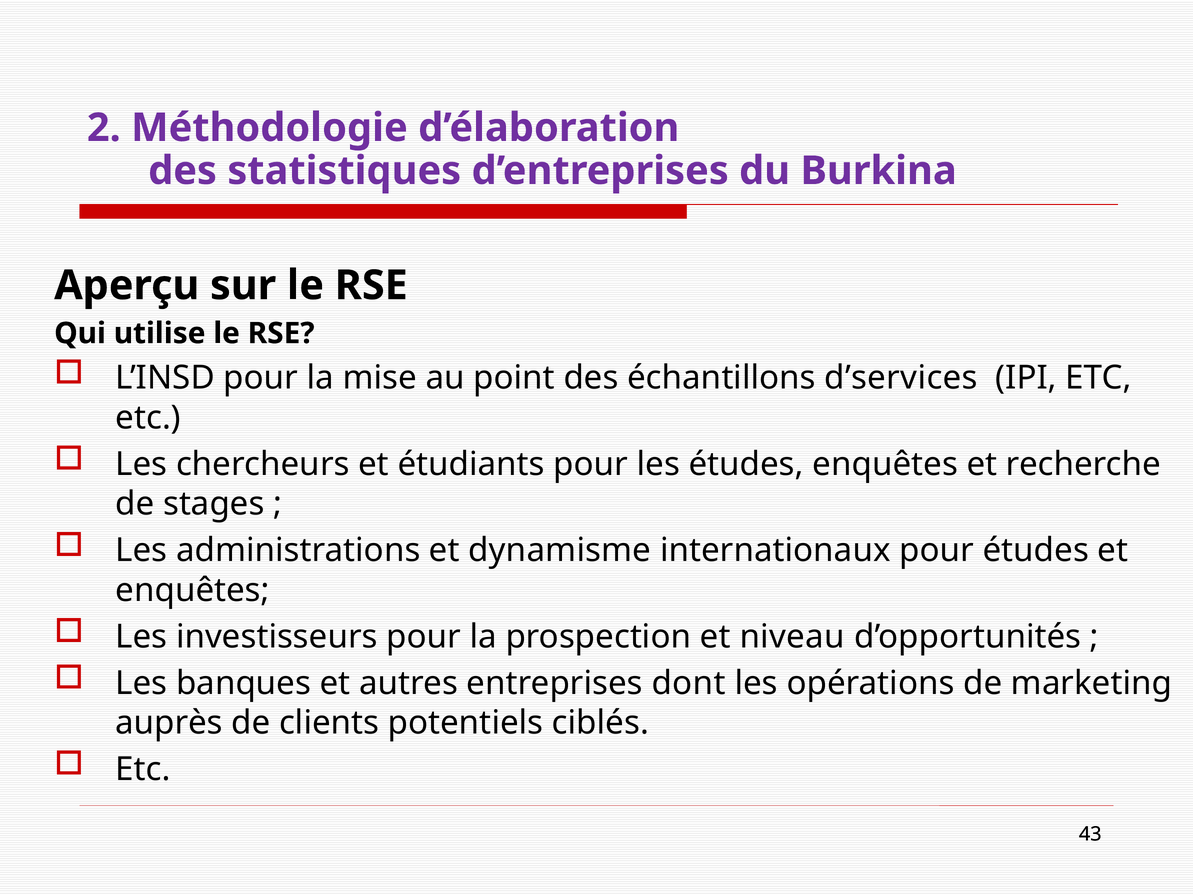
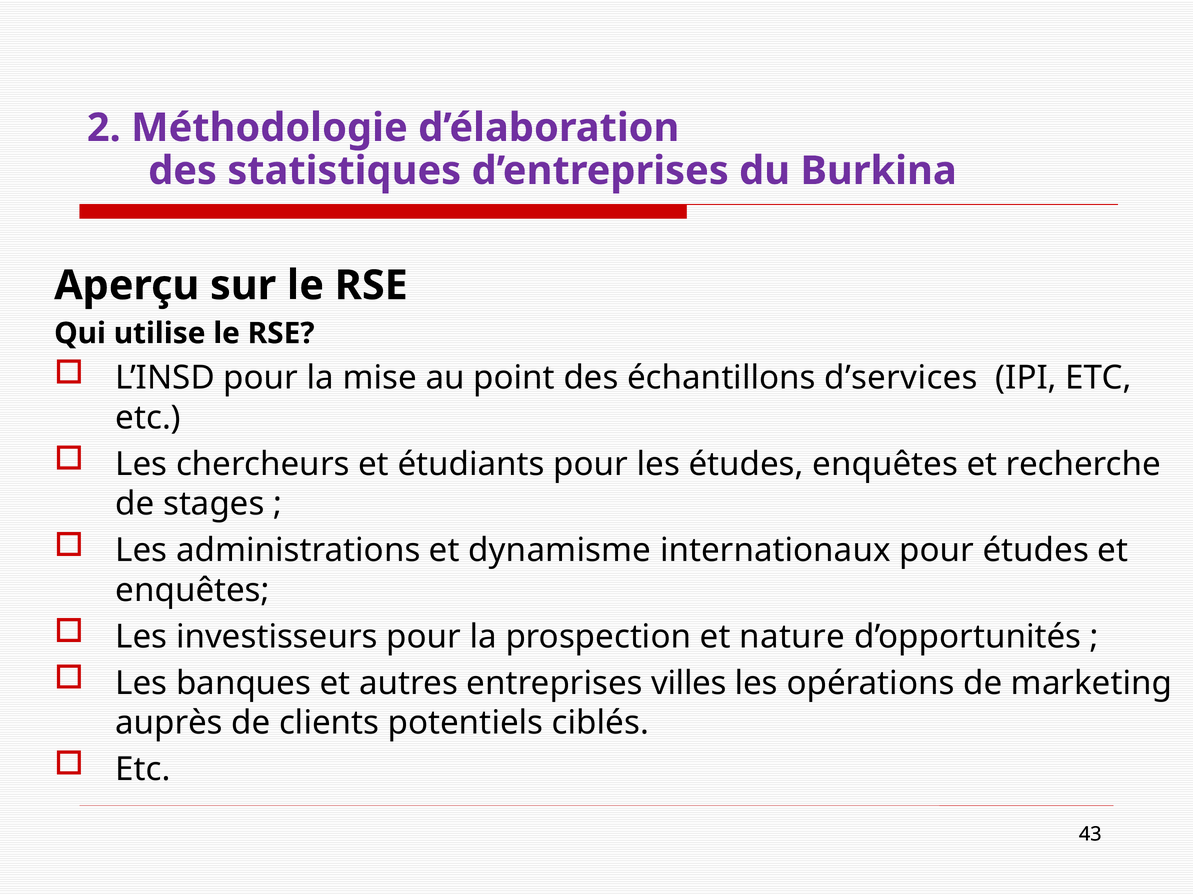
niveau: niveau -> nature (792, 636)
dont: dont -> villes (689, 683)
